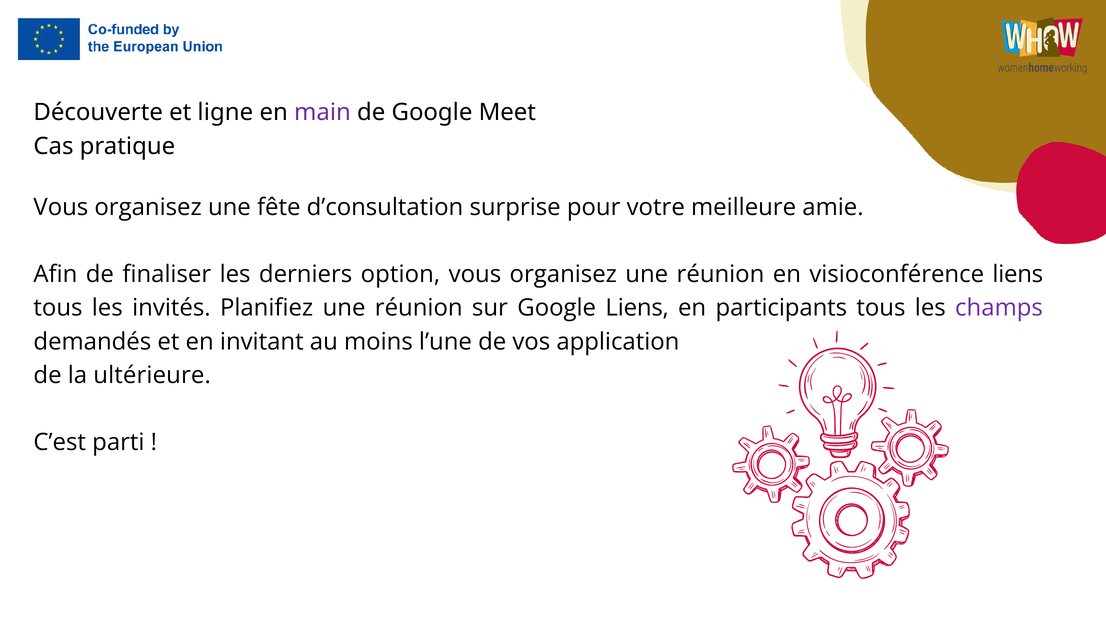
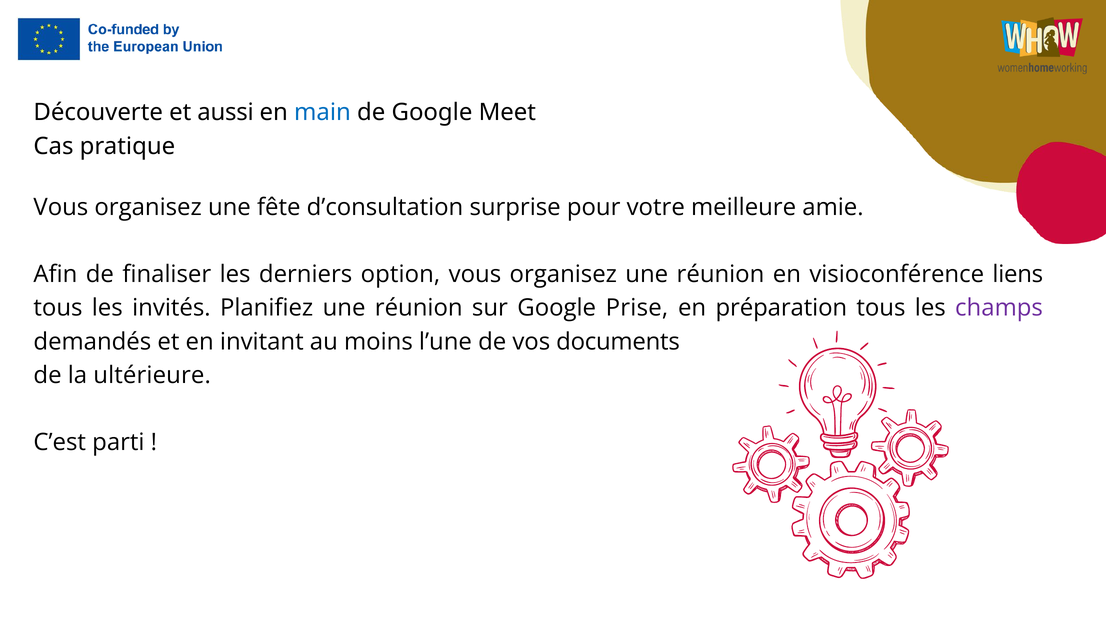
ligne: ligne -> aussi (226, 113)
main colour: purple -> blue (322, 113)
Google Liens: Liens -> Prise (637, 308)
participants: participants -> préparation (781, 308)
application: application -> documents (618, 342)
